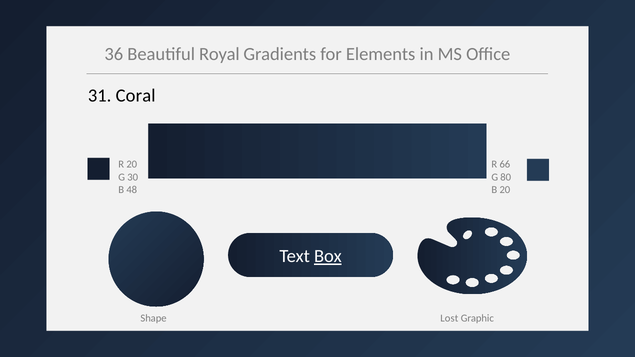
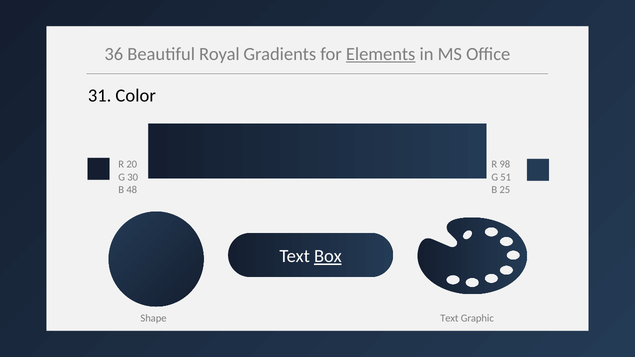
Elements underline: none -> present (381, 54)
Coral: Coral -> Color (136, 96)
66: 66 -> 98 (505, 165)
80: 80 -> 51 (506, 177)
B 20: 20 -> 25 (505, 190)
Shape Lost: Lost -> Text (449, 319)
